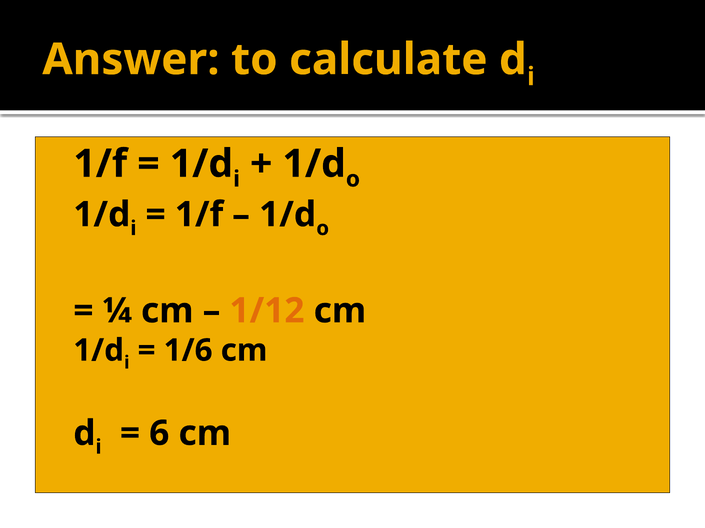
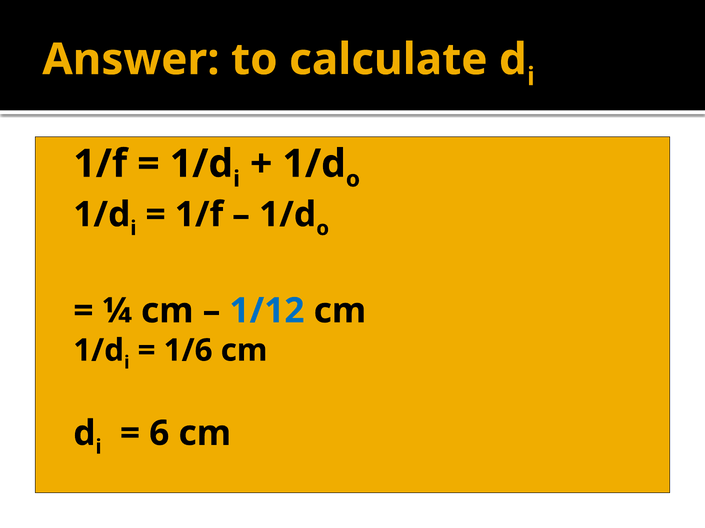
1/12 colour: orange -> blue (267, 311)
